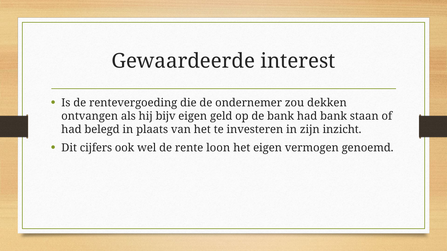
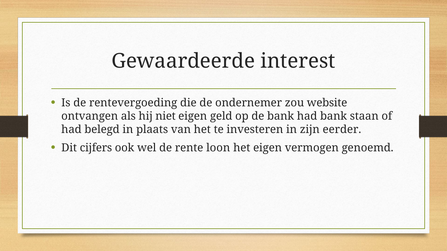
dekken: dekken -> website (327, 103)
bijv: bijv -> niet (166, 116)
inzicht: inzicht -> eerder (342, 130)
